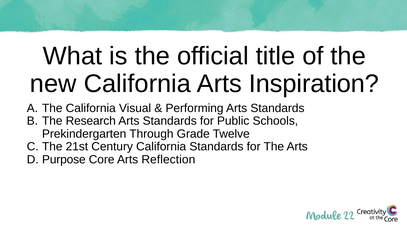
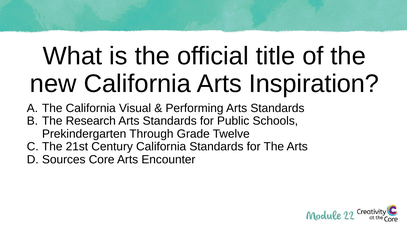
Purpose: Purpose -> Sources (64, 159)
Reflection: Reflection -> Encounter (168, 159)
